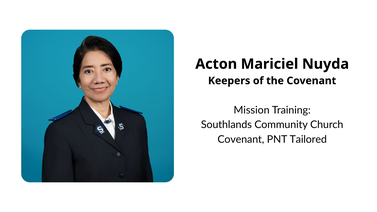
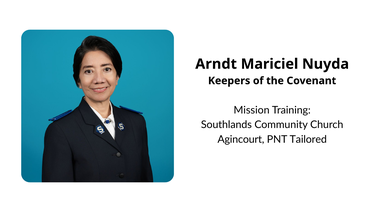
Acton: Acton -> Arndt (216, 64)
Covenant: Covenant -> Agincourt (241, 139)
